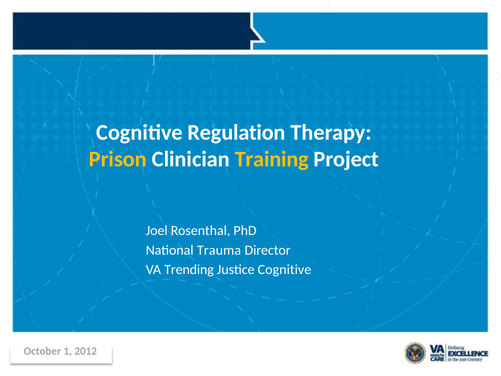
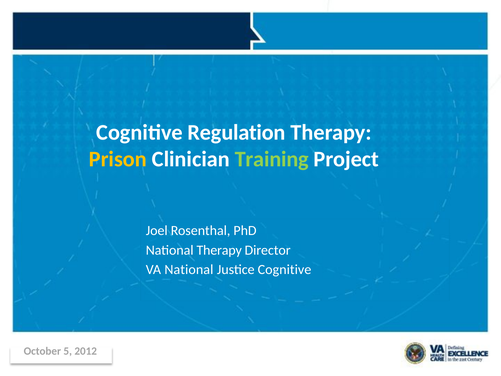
Training colour: yellow -> light green (272, 159)
National Trauma: Trauma -> Therapy (219, 250)
VA Trending: Trending -> National (189, 269)
1: 1 -> 5 (68, 351)
